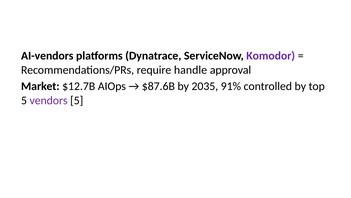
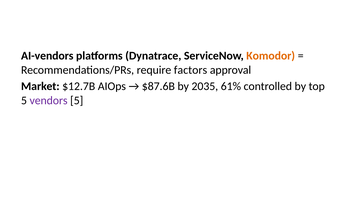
Komodor colour: purple -> orange (271, 56)
handle: handle -> factors (191, 70)
91%: 91% -> 61% (231, 86)
